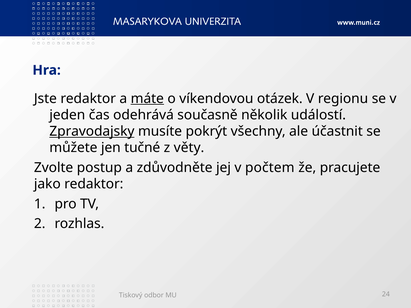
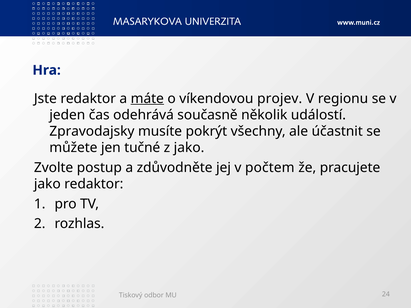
otázek: otázek -> projev (280, 99)
Zpravodajsky underline: present -> none (92, 131)
z věty: věty -> jako (189, 148)
